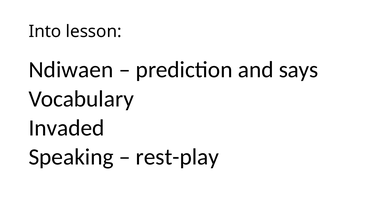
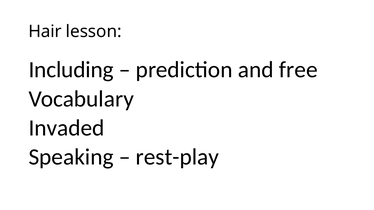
Into: Into -> Hair (45, 31)
Ndiwaen: Ndiwaen -> Including (71, 70)
says: says -> free (298, 70)
